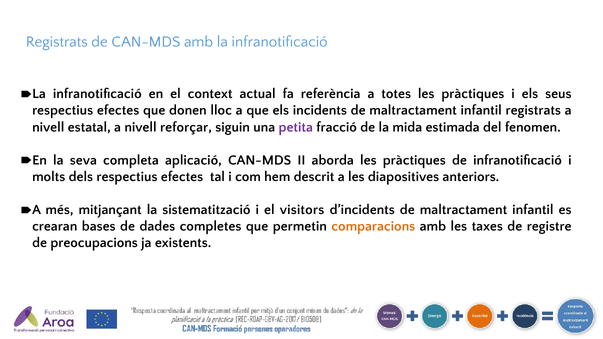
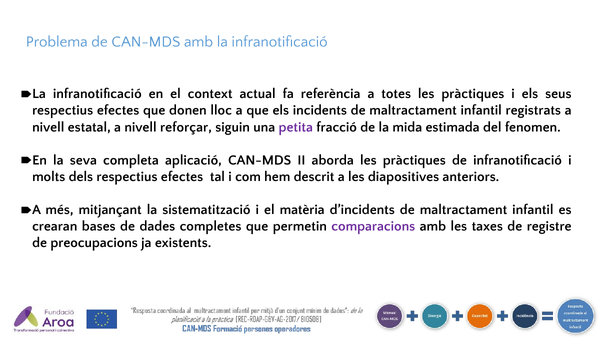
Registrats: Registrats -> Problema (57, 42)
visitors: visitors -> matèria (302, 210)
comparacions colour: orange -> purple (373, 226)
